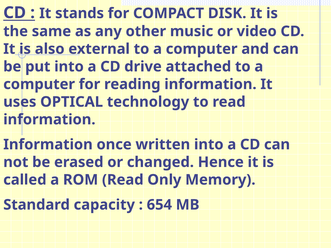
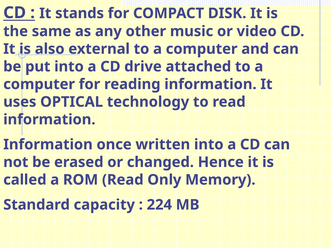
654: 654 -> 224 (159, 205)
